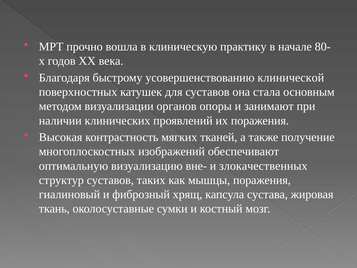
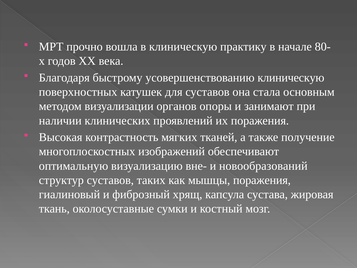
усовершенствованию клинической: клинической -> клиническую (291, 78)
злокачественных: злокачественных -> новообразований (263, 166)
